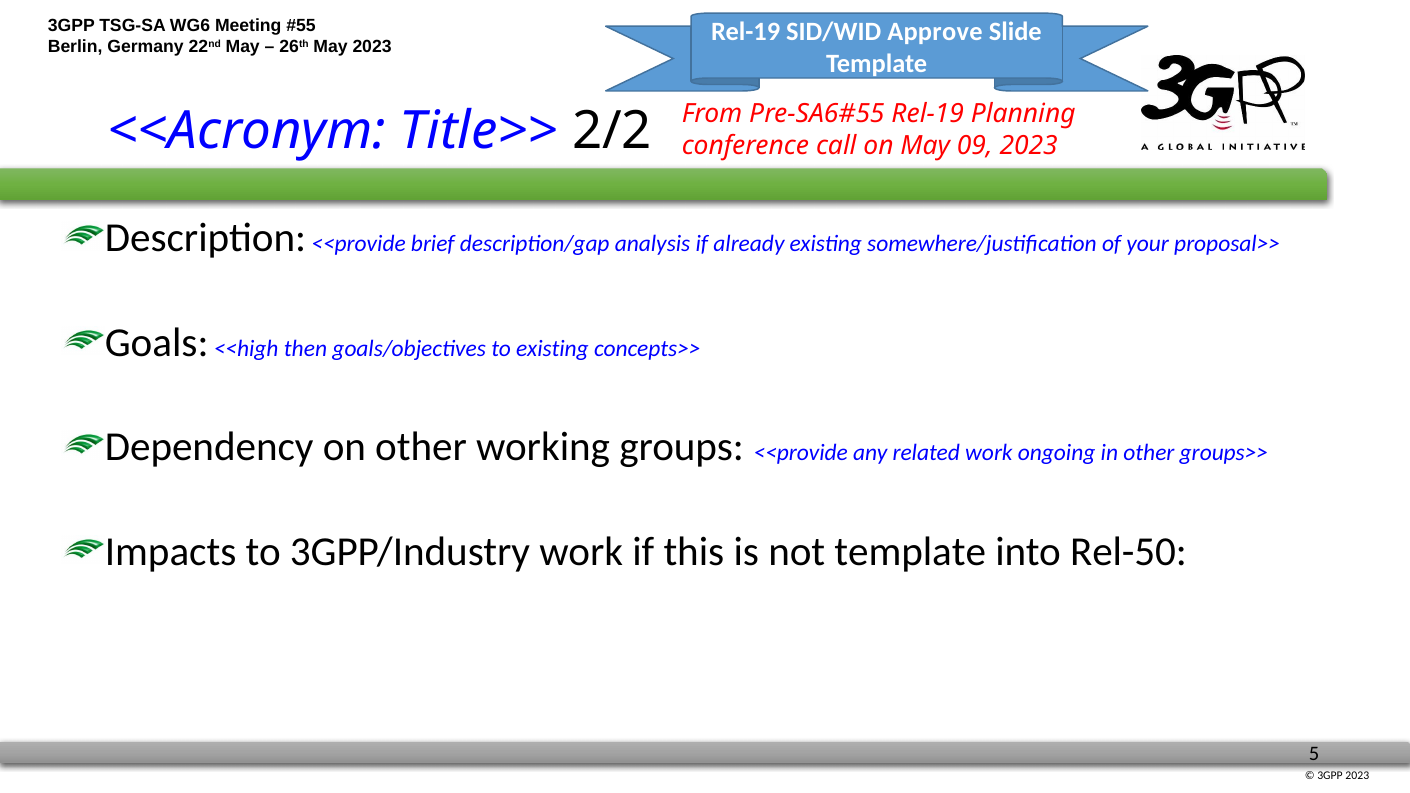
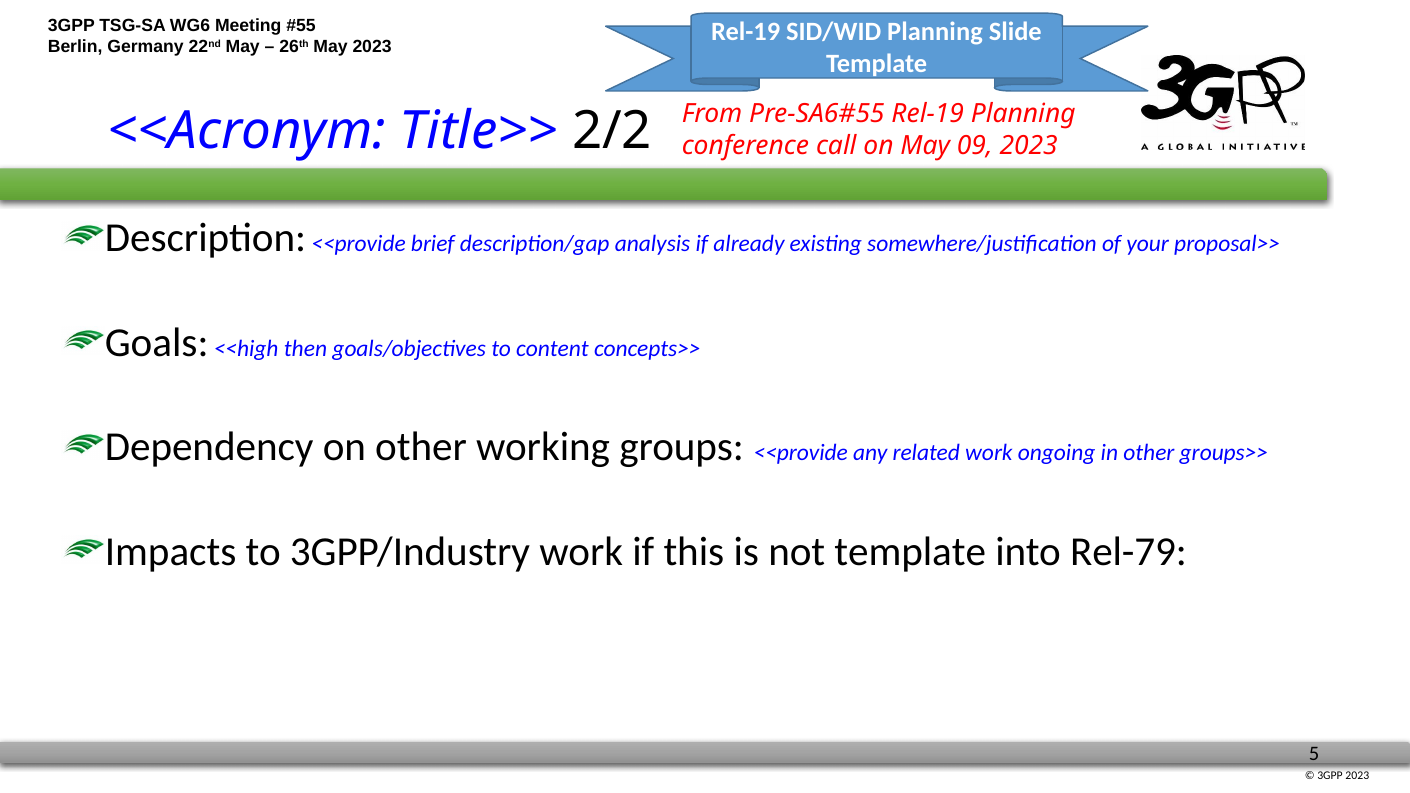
SID/WID Approve: Approve -> Planning (935, 32)
to existing: existing -> content (552, 349)
Rel-50: Rel-50 -> Rel-79 (1128, 552)
